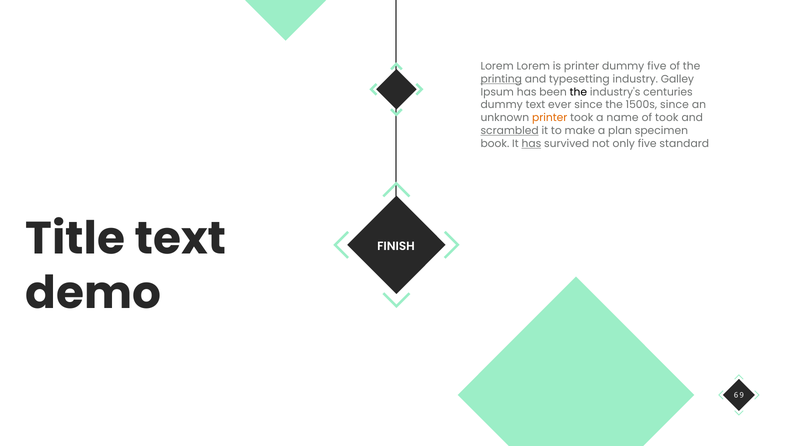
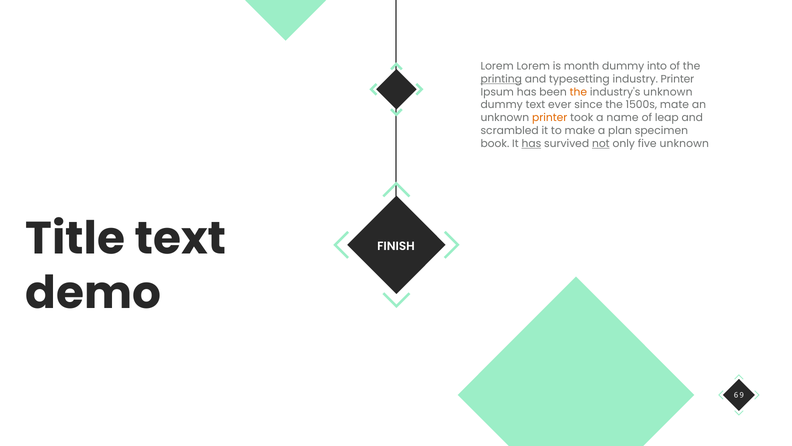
is printer: printer -> month (582, 66)
dummy five: five -> into (657, 66)
industry Galley: Galley -> Printer (677, 79)
the colour: black -> orange (578, 92)
industry's centuries: centuries -> unknown (668, 92)
1500s since: since -> mate (674, 105)
of took: took -> leap (667, 118)
scrambled underline: present -> none (510, 131)
not underline: none -> present (601, 143)
five standard: standard -> unknown (684, 143)
